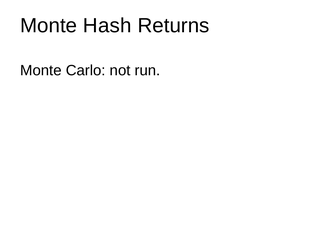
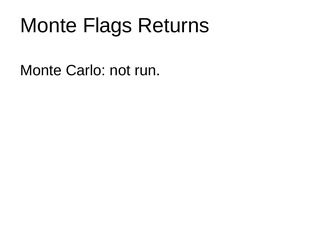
Hash: Hash -> Flags (107, 26)
